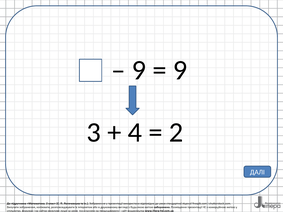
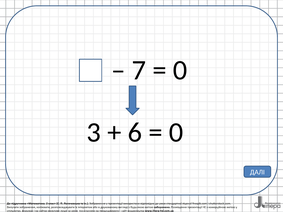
9: 9 -> 7 (139, 70)
9: 9 -> 0 (180, 70)
4: 4 -> 6 (135, 133)
2: 2 -> 0 (176, 133)
